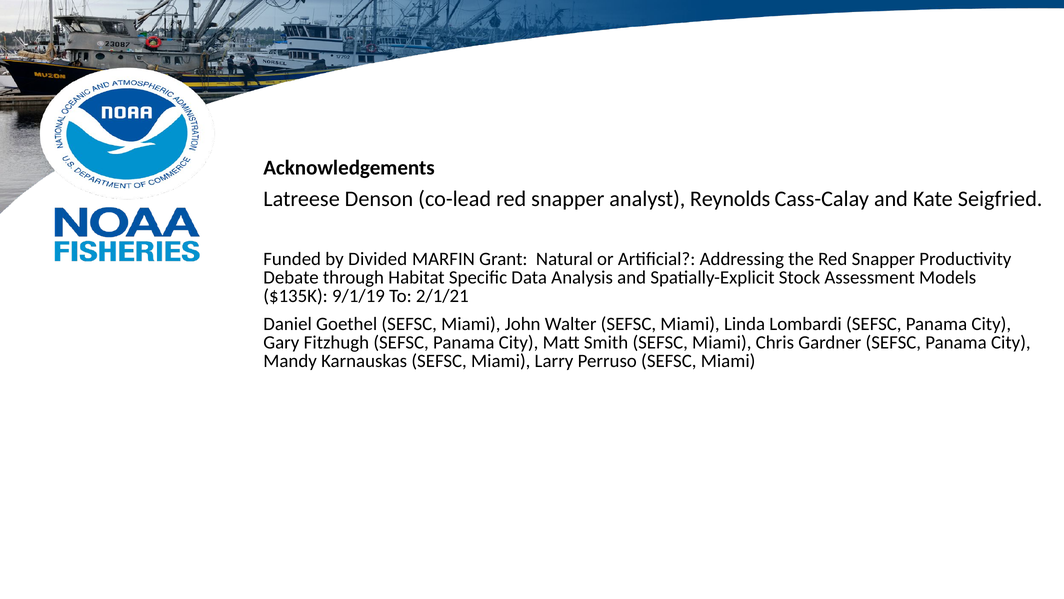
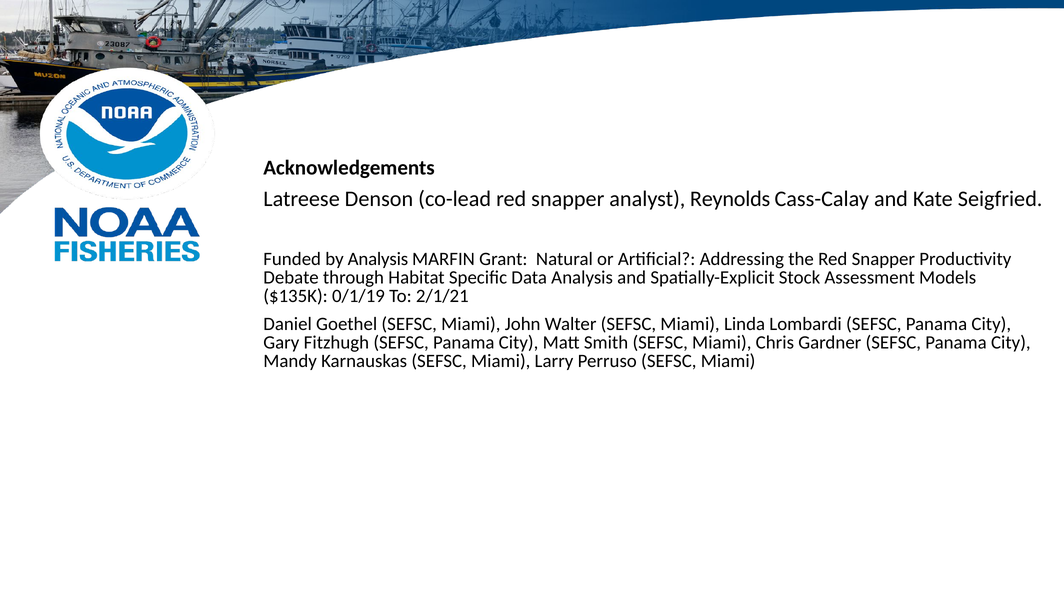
by Divided: Divided -> Analysis (378, 259)
9/1/19: 9/1/19 -> 0/1/19 (358, 296)
